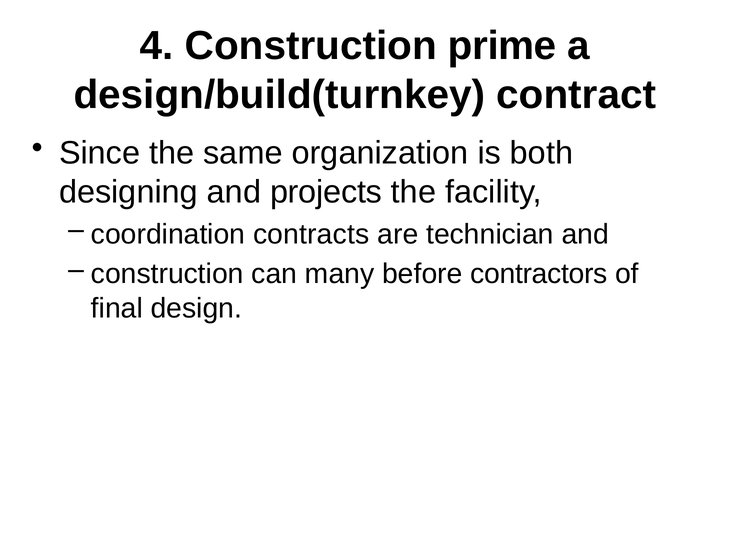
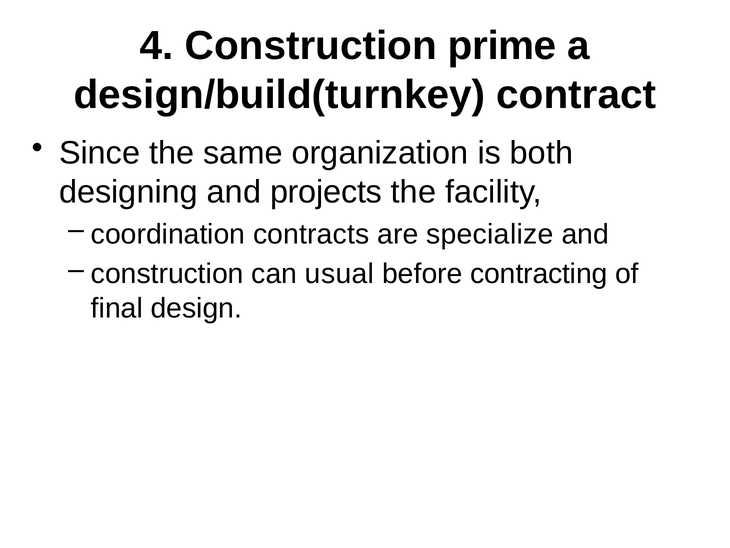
technician: technician -> specialize (490, 234)
many: many -> usual (339, 274)
contractors: contractors -> contracting (539, 274)
